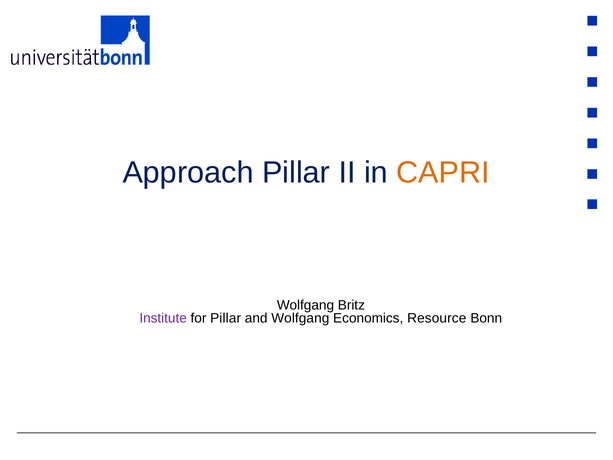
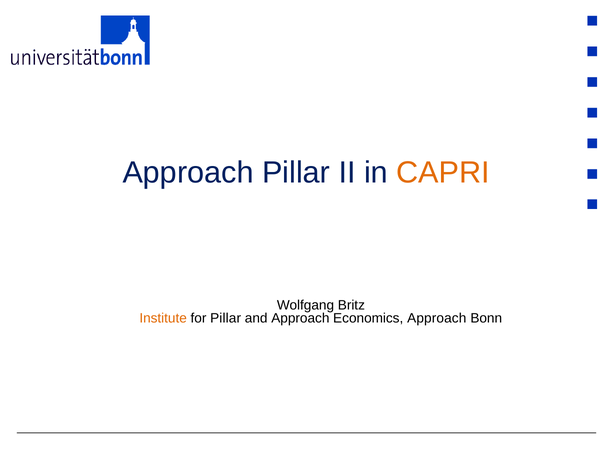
Institute colour: purple -> orange (163, 318)
and Wolfgang: Wolfgang -> Approach (300, 318)
Economics Resource: Resource -> Approach (437, 318)
